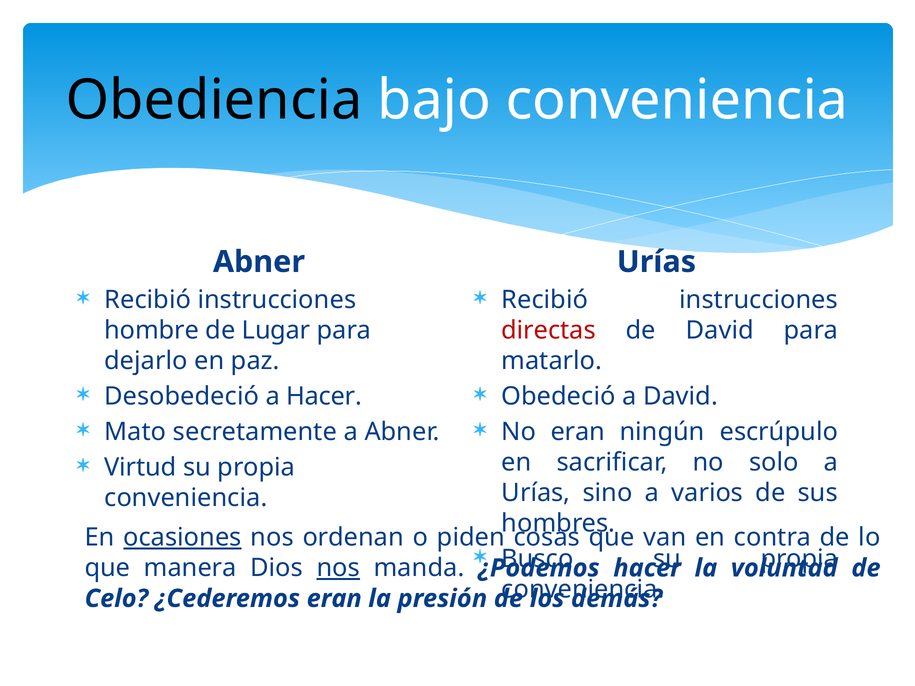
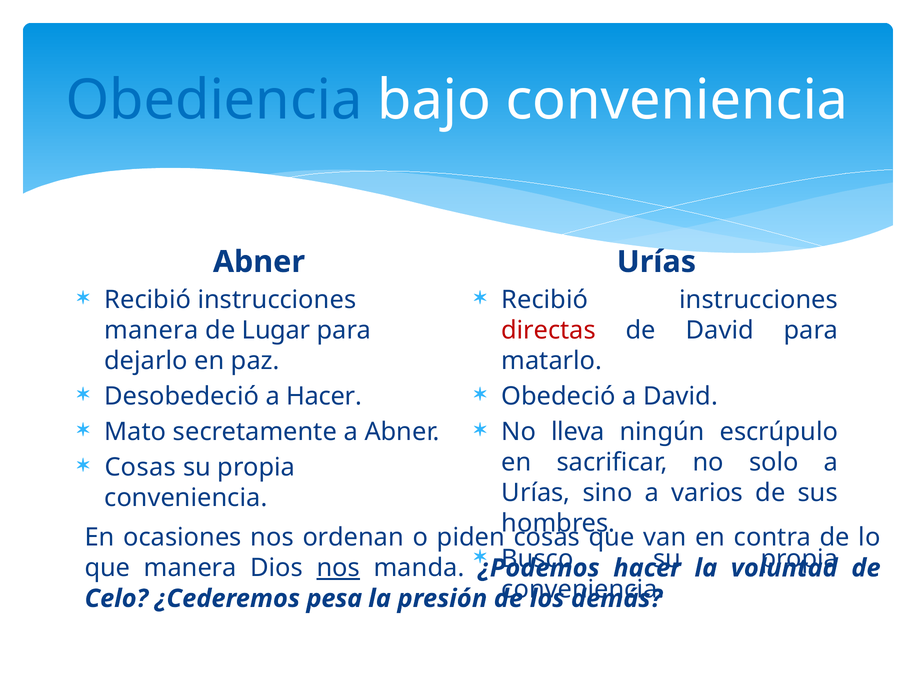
Obediencia colour: black -> blue (214, 100)
hombre: hombre -> manera (151, 330)
No eran: eran -> lleva (578, 432)
Virtud: Virtud -> Cosas (140, 468)
ocasiones underline: present -> none (182, 538)
¿Cederemos eran: eran -> pesa (334, 599)
